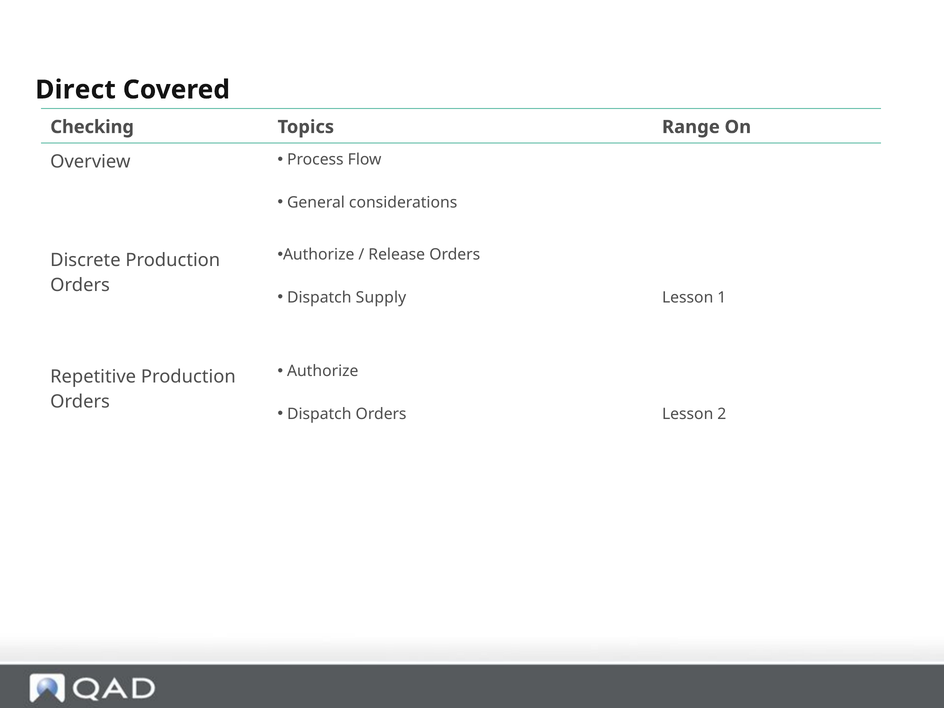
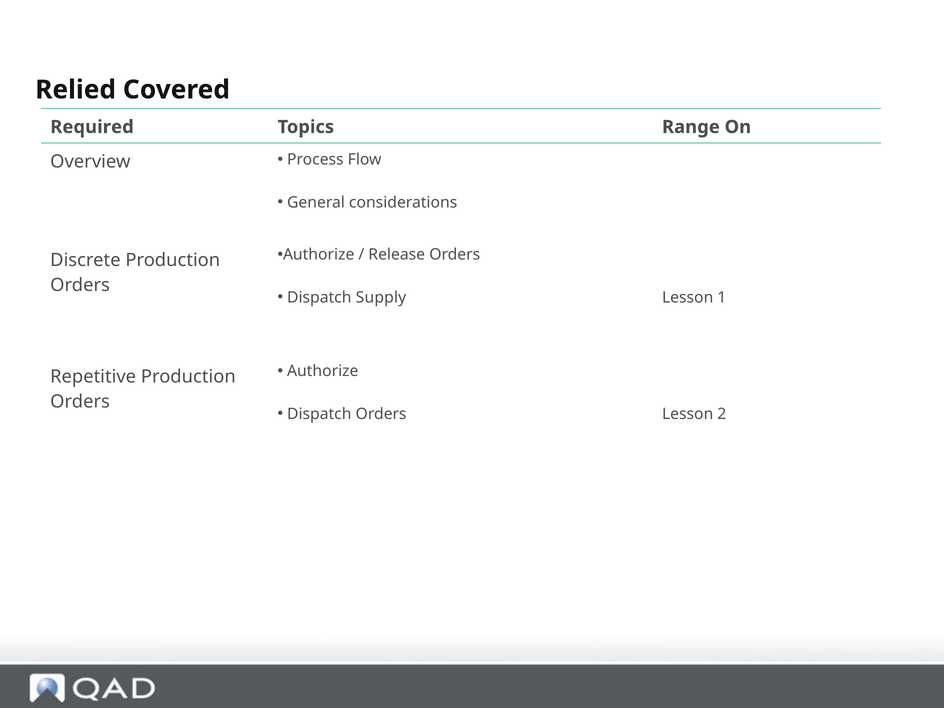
Direct: Direct -> Relied (76, 90)
Checking: Checking -> Required (92, 127)
